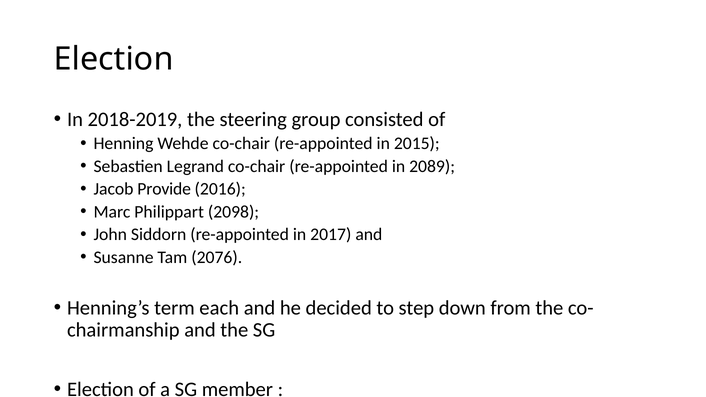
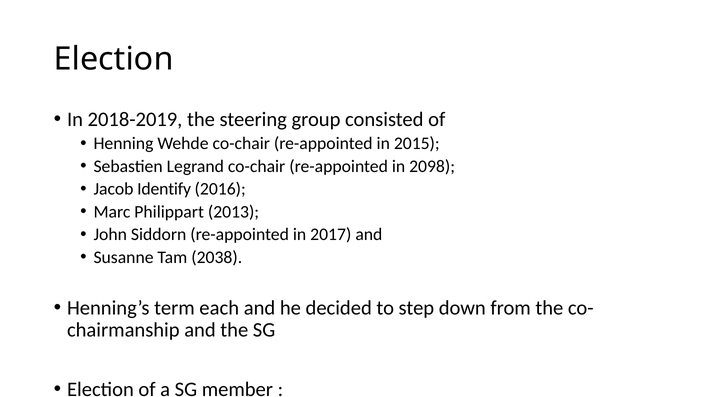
2089: 2089 -> 2098 (432, 166)
Provide: Provide -> Identify (164, 189)
2098: 2098 -> 2013 (233, 212)
2076: 2076 -> 2038 (217, 257)
